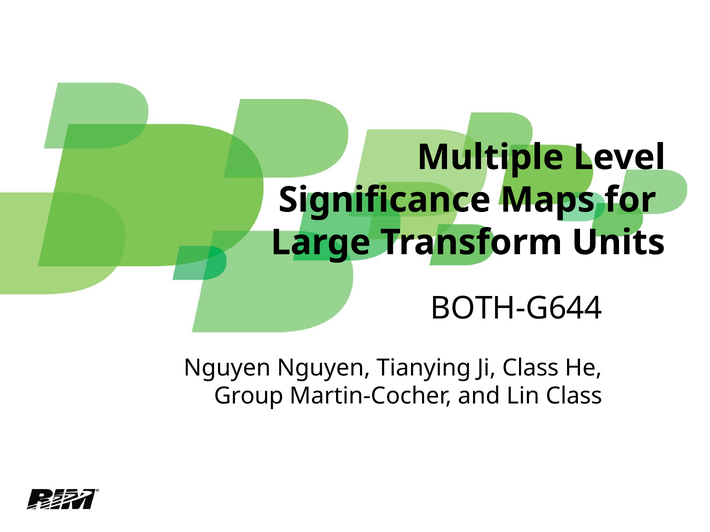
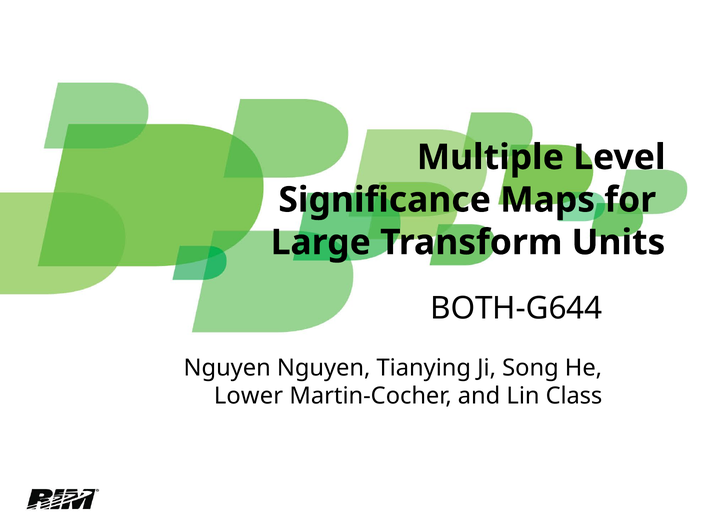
Ji Class: Class -> Song (530, 368)
Group: Group -> Lower (248, 396)
